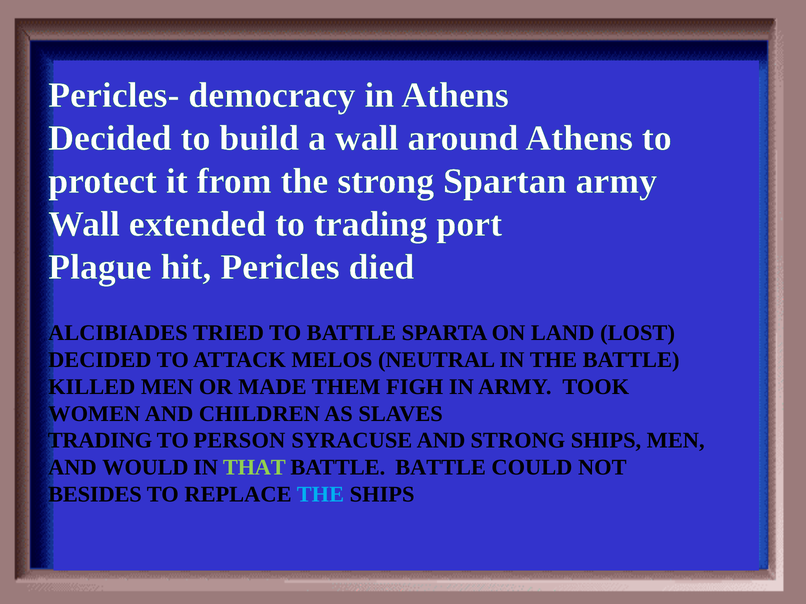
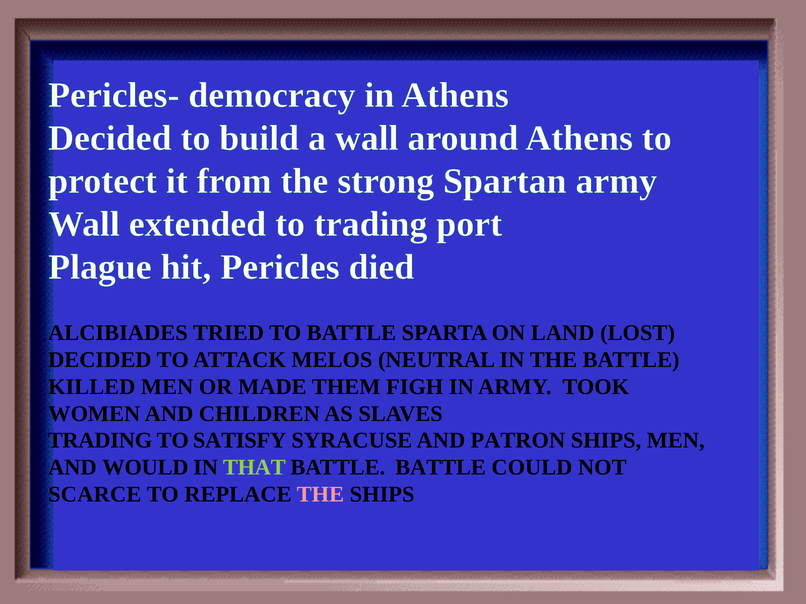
PERSON: PERSON -> SATISFY (240, 441)
AND STRONG: STRONG -> PATRON (518, 441)
BESIDES: BESIDES -> SCARCE (95, 495)
THE colour: light blue -> pink (320, 495)
